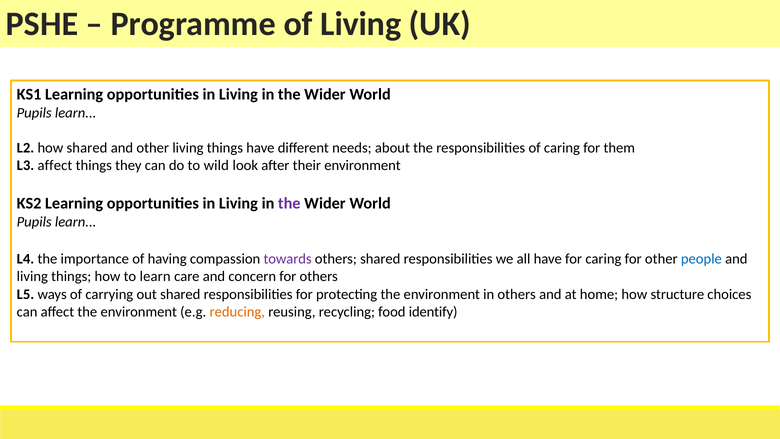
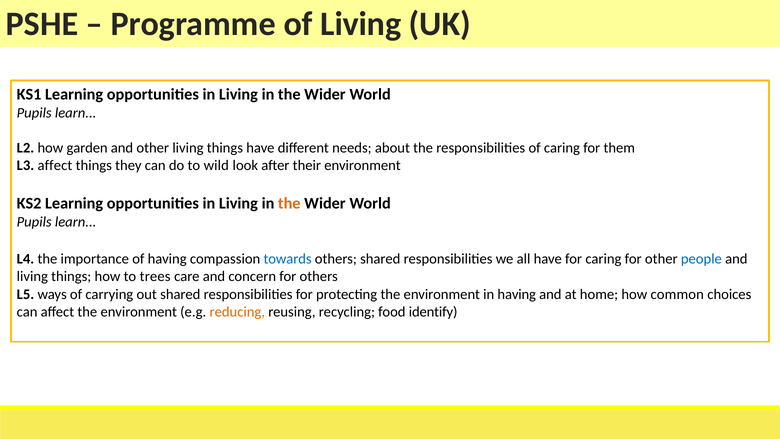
how shared: shared -> garden (87, 148)
the colour: purple -> orange (289, 203)
towards colour: purple -> blue (288, 259)
to learn: learn -> trees (155, 277)
in others: others -> having (517, 294)
structure: structure -> common (677, 294)
